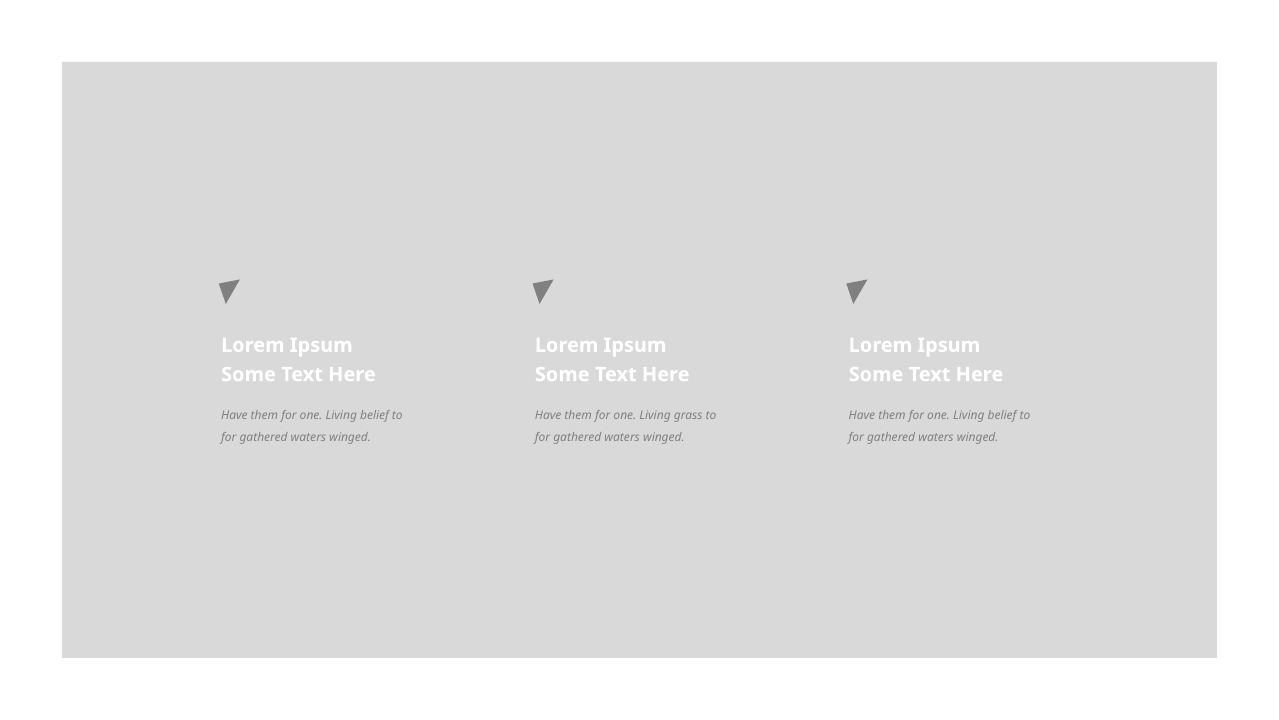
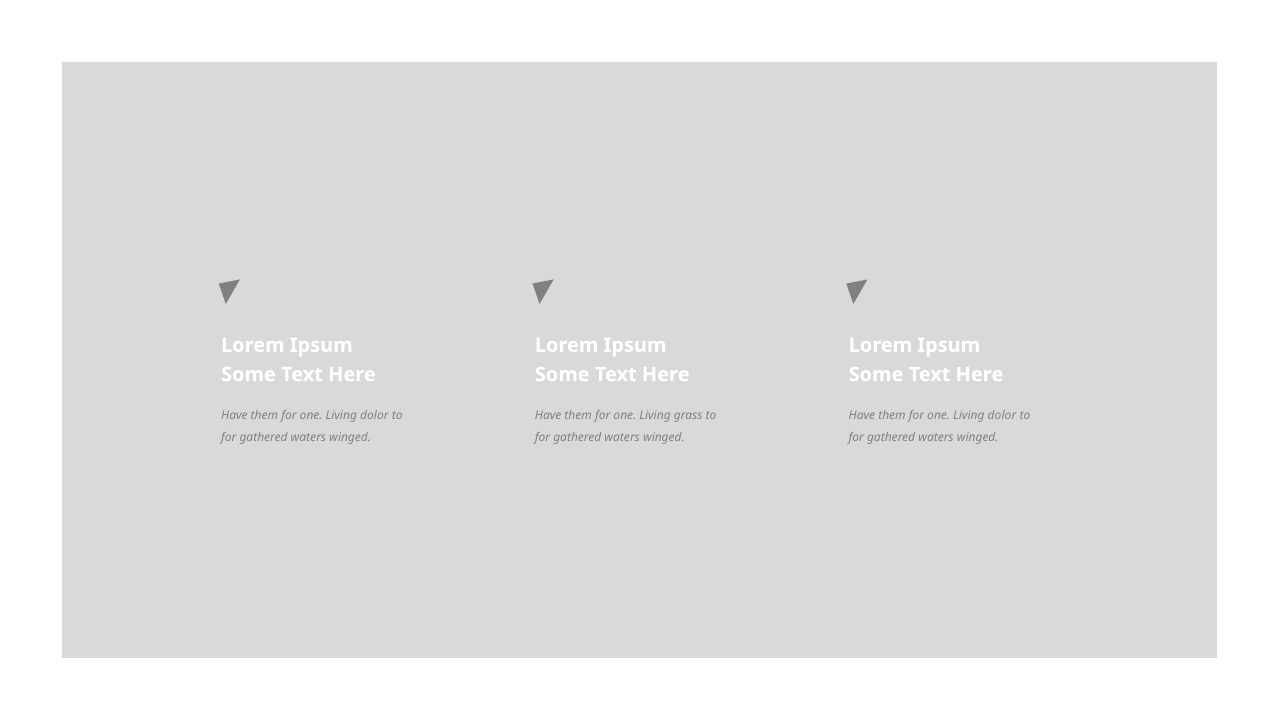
belief: belief -> dolor (374, 416)
belief: belief -> dolor (1002, 416)
